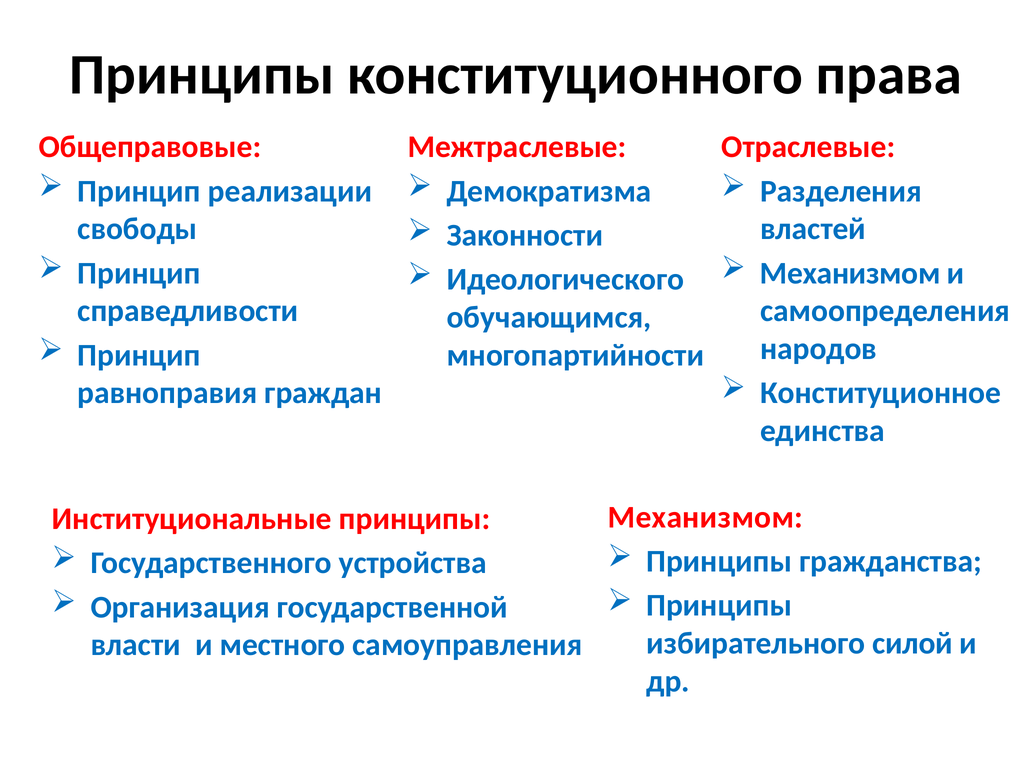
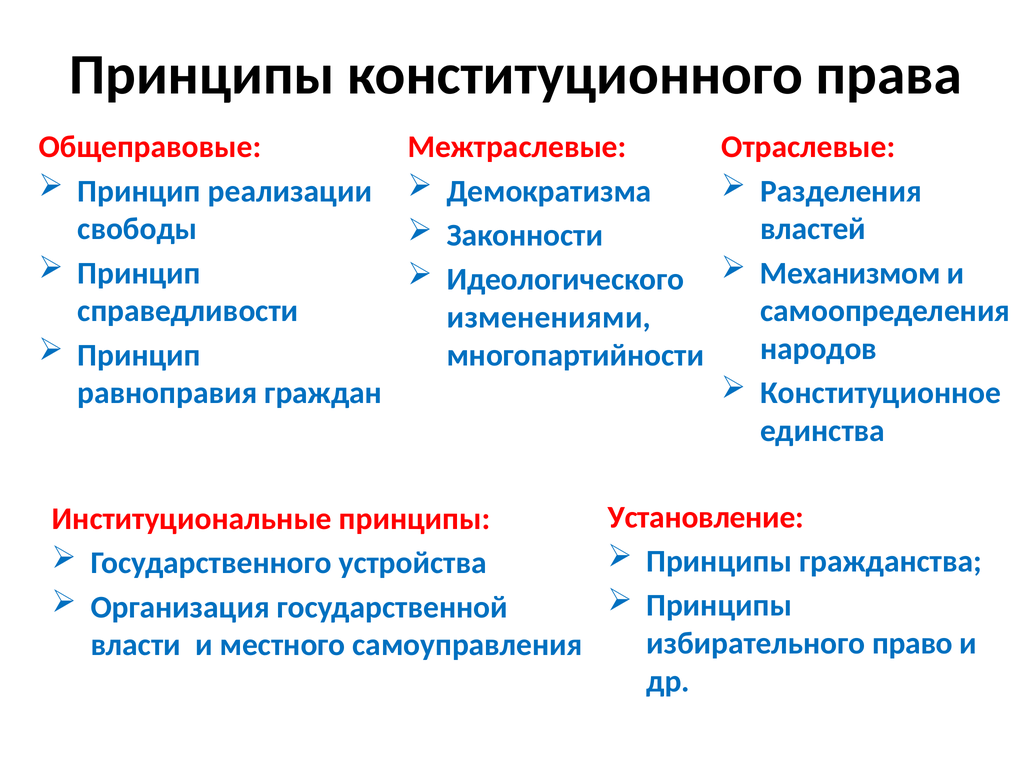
обучающимся: обучающимся -> изменениями (549, 317)
Механизмом: Механизмом -> Установление (706, 517)
силой: силой -> право (912, 643)
